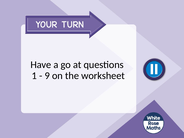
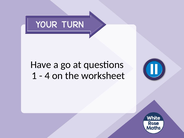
9: 9 -> 4 (47, 76)
